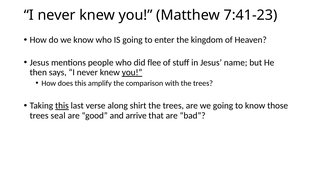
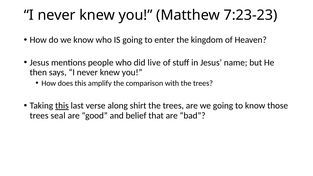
7:41-23: 7:41-23 -> 7:23-23 (250, 15)
flee: flee -> live (154, 63)
you underline: present -> none (132, 72)
arrive: arrive -> belief (136, 116)
